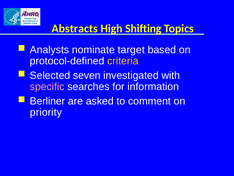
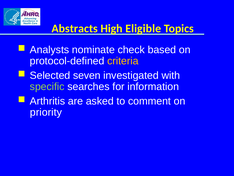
Shifting: Shifting -> Eligible (143, 29)
target: target -> check (131, 50)
specific colour: pink -> light green (47, 86)
Berliner: Berliner -> Arthritis (47, 101)
